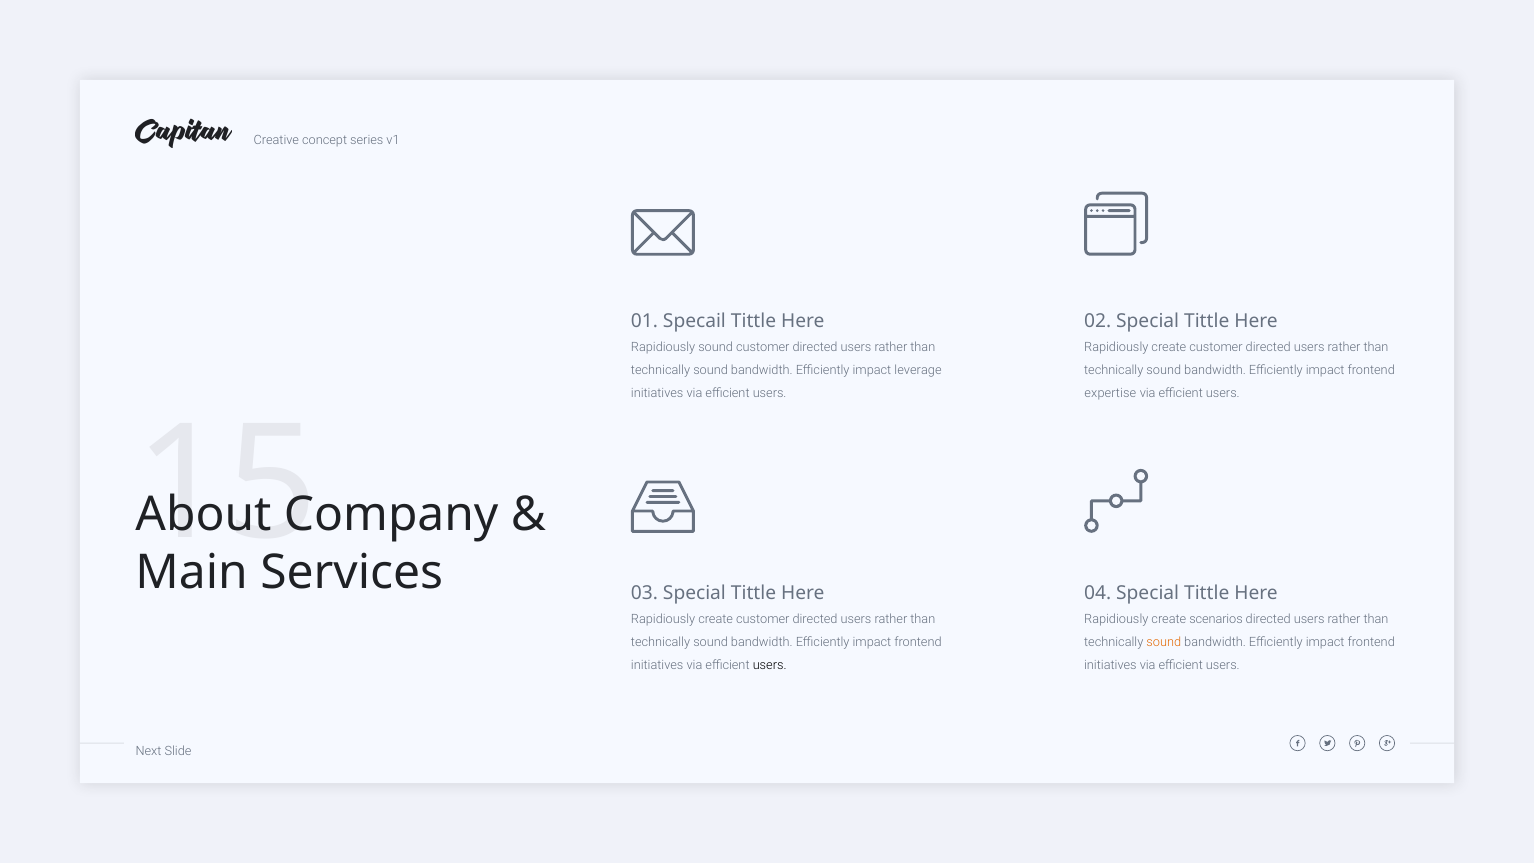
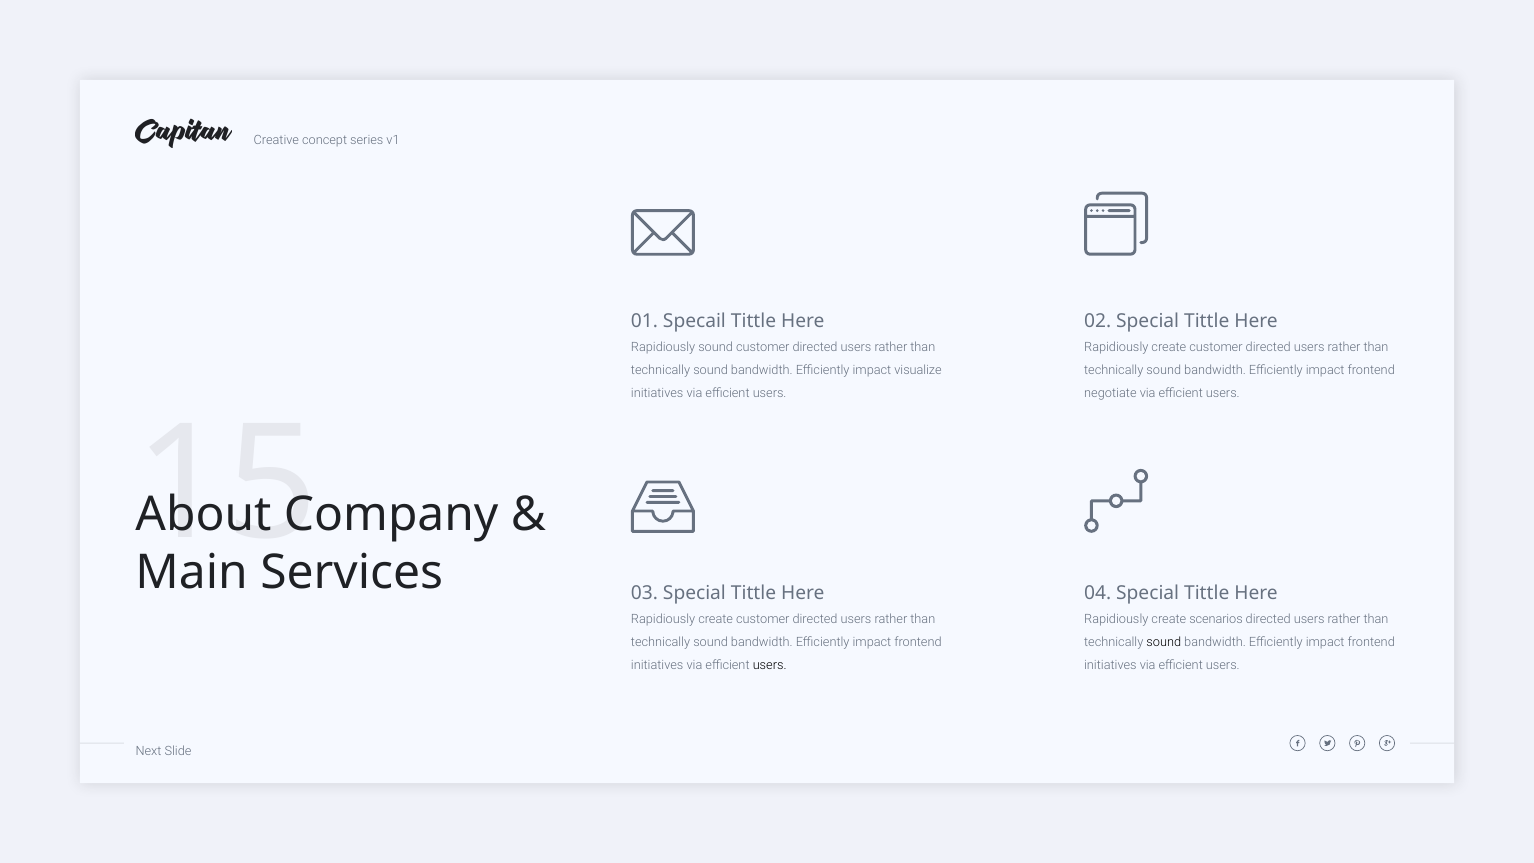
leverage: leverage -> visualize (918, 370)
expertise: expertise -> negotiate (1110, 393)
sound colour: orange -> black (1164, 643)
